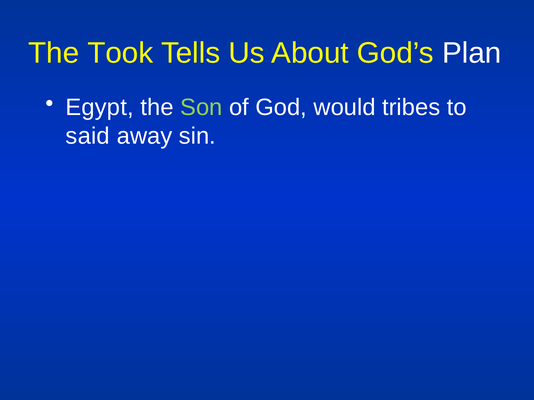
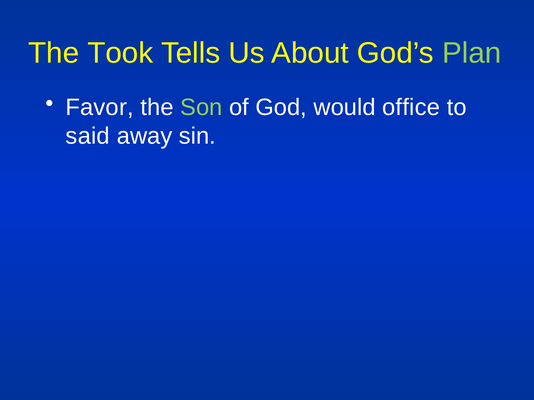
Plan colour: white -> light green (472, 53)
Egypt: Egypt -> Favor (100, 108)
tribes: tribes -> office (411, 108)
